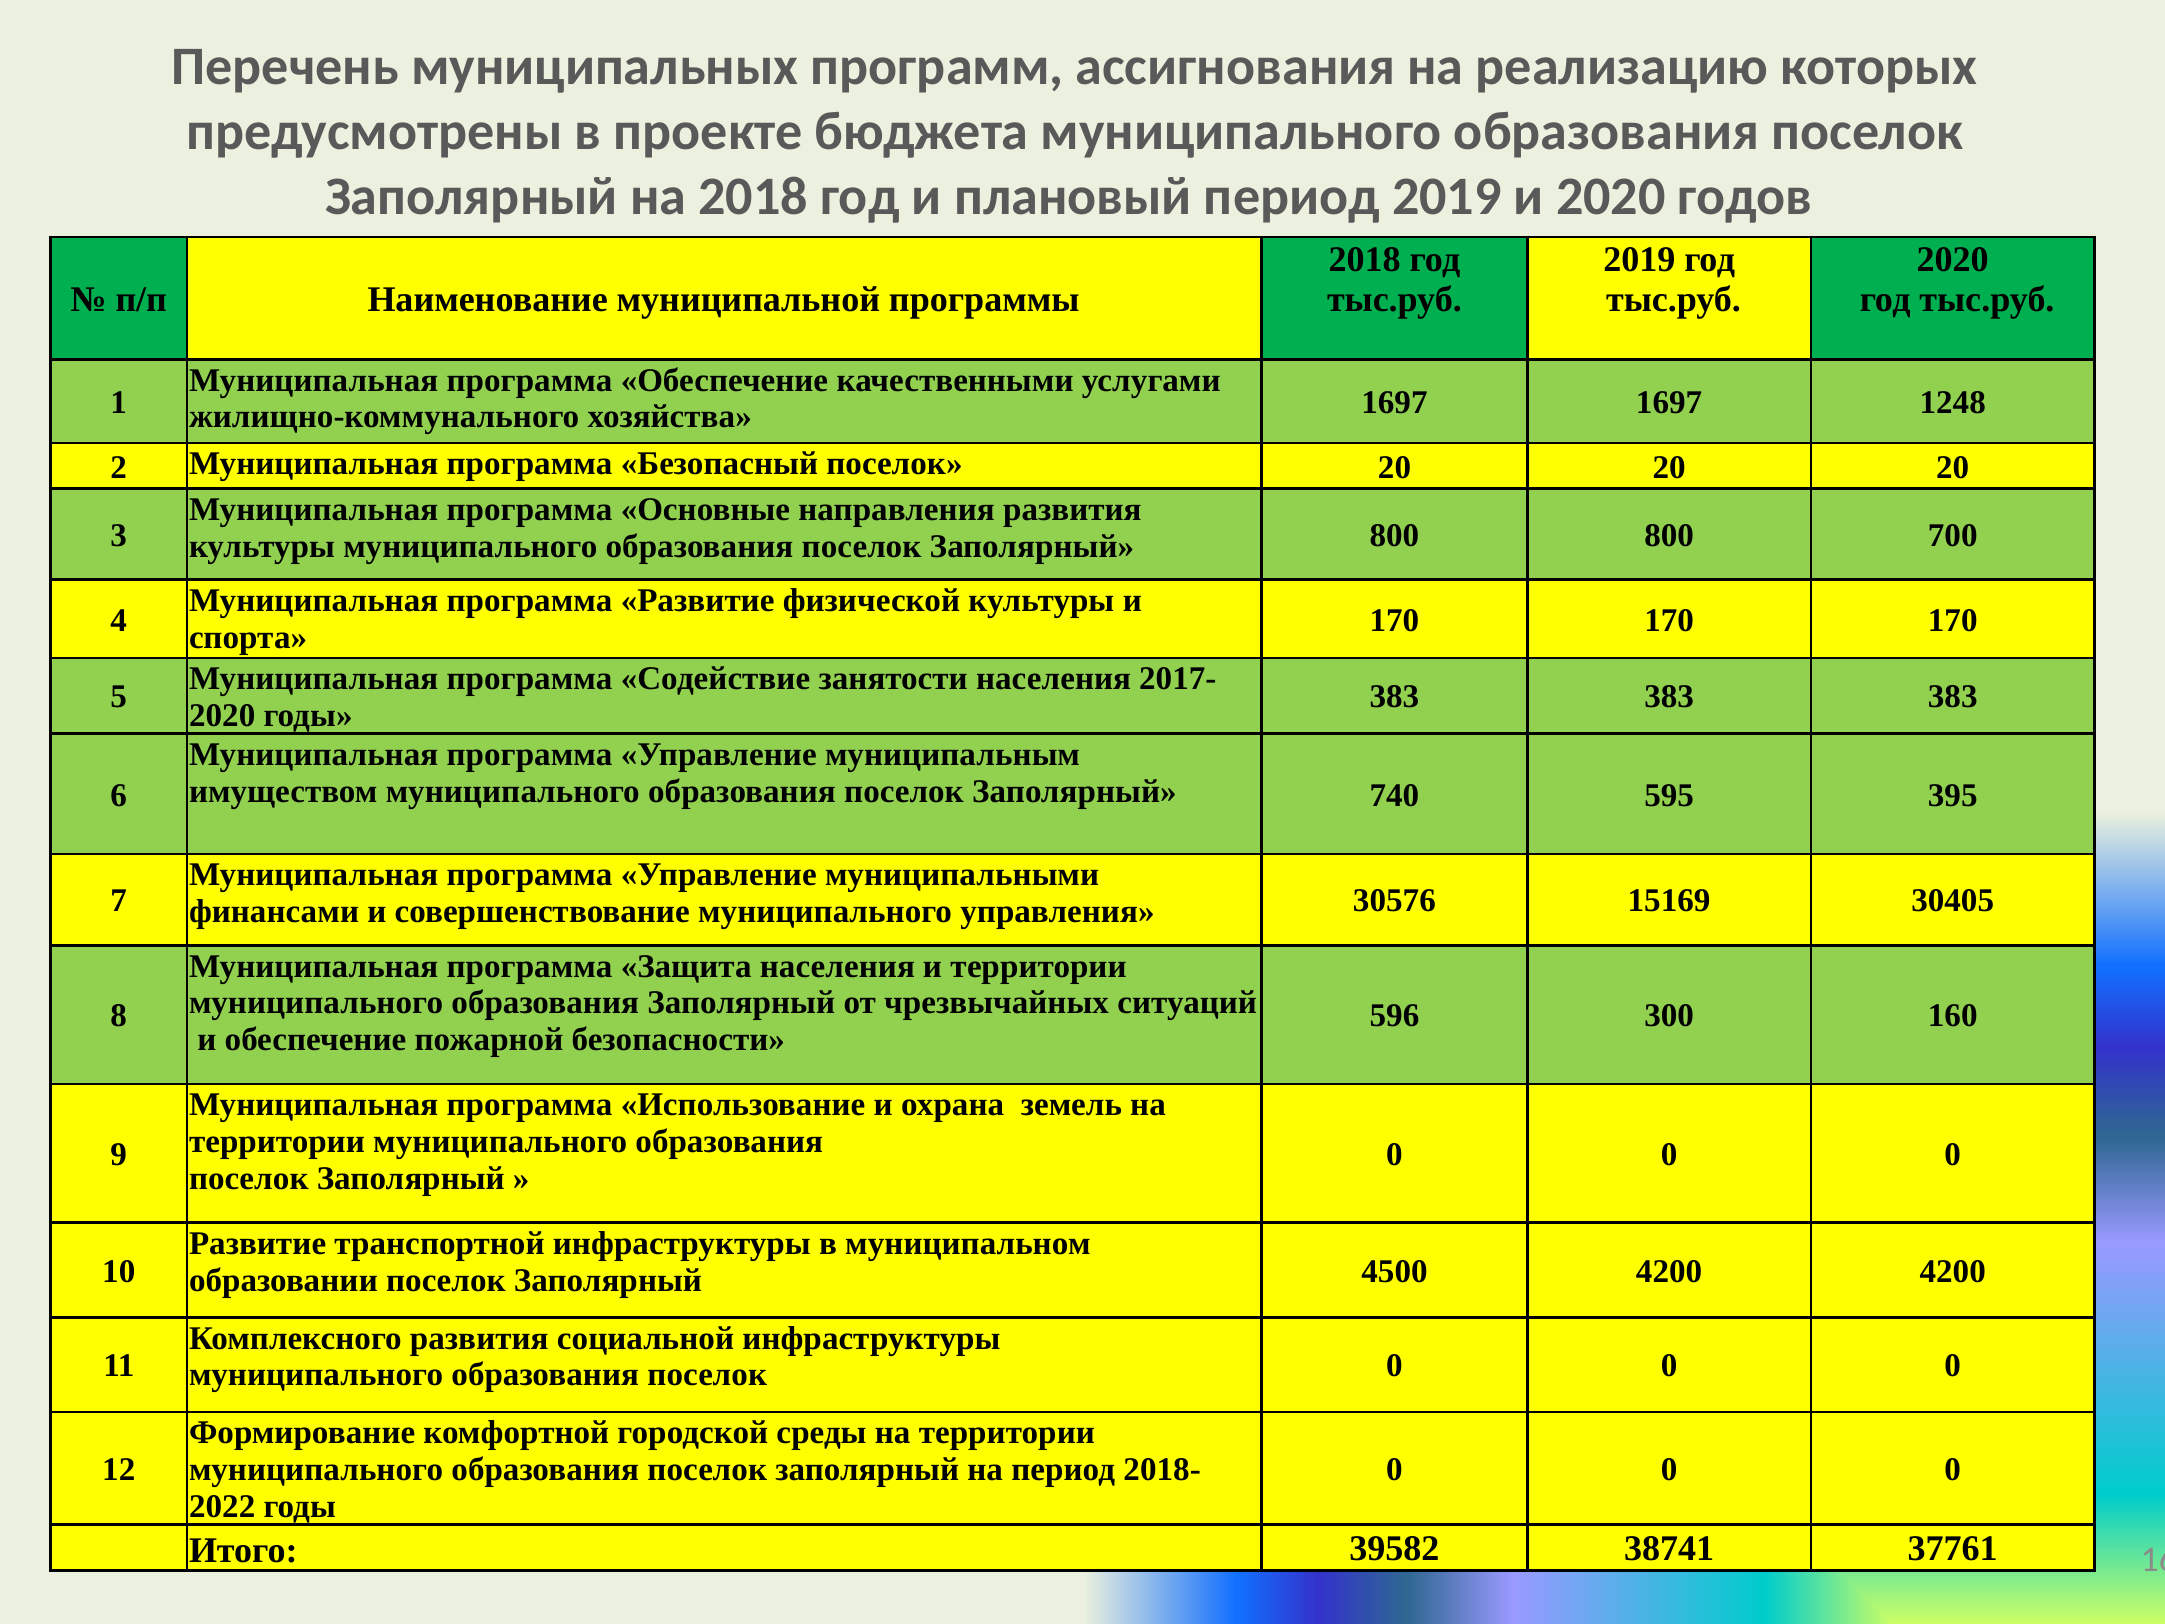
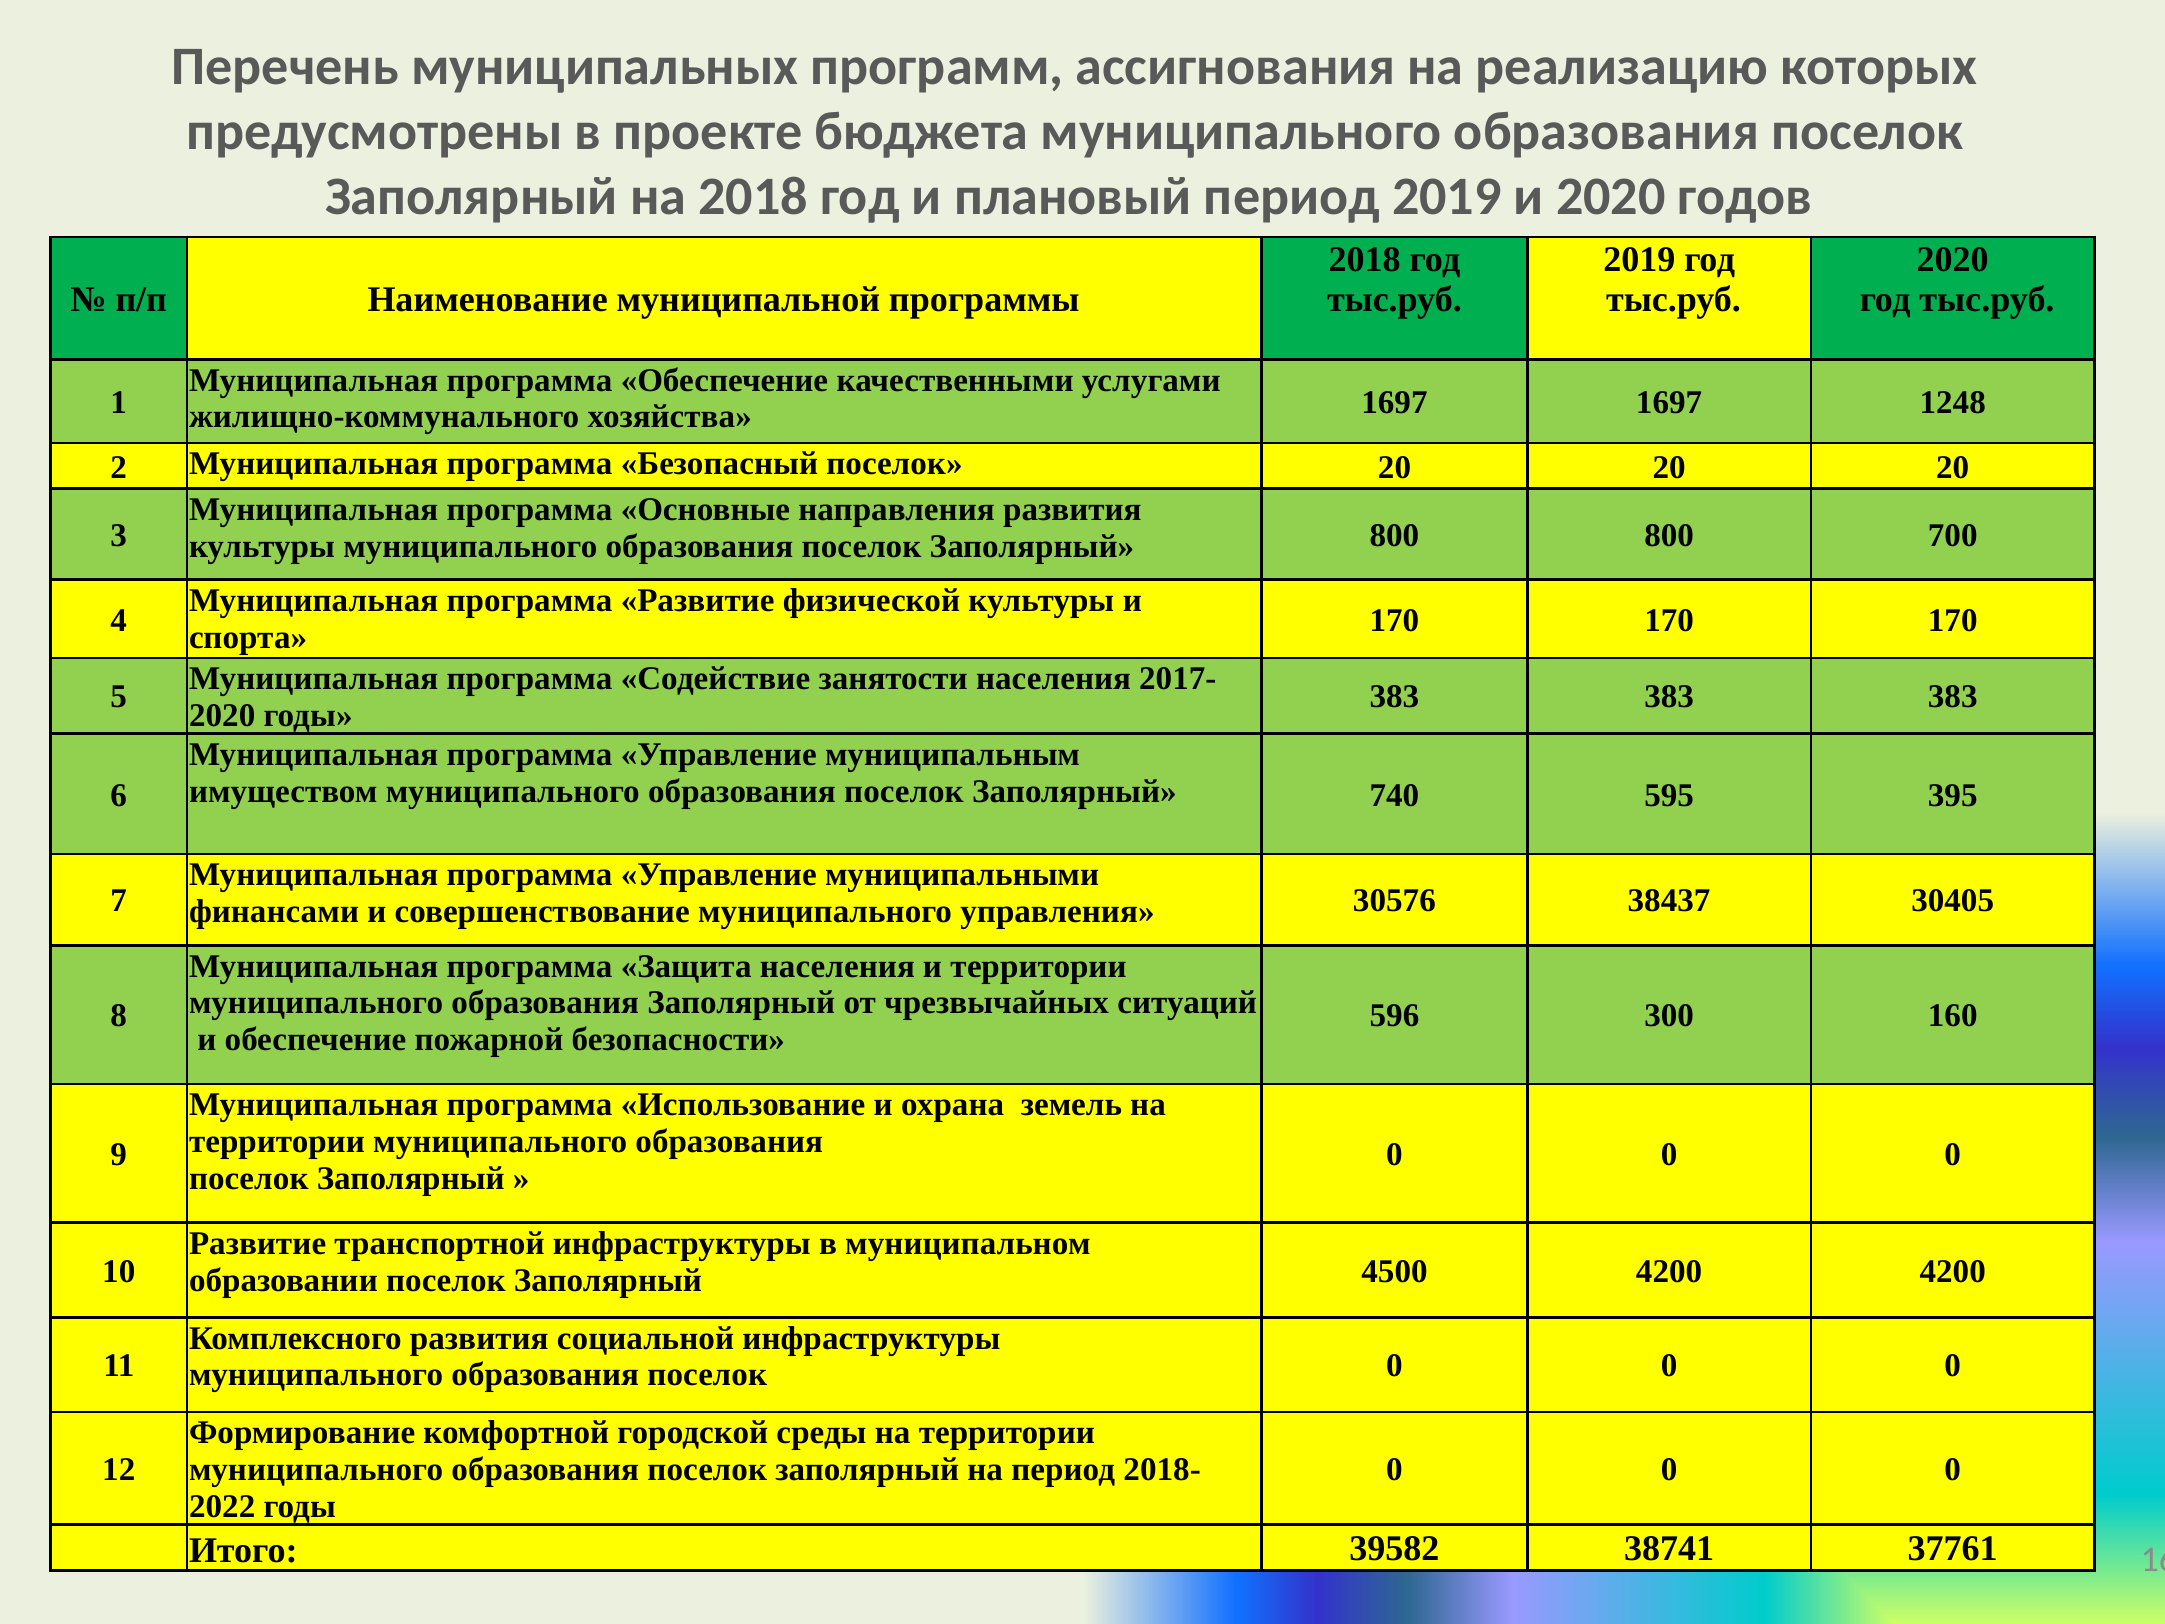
15169: 15169 -> 38437 (1669, 901)
